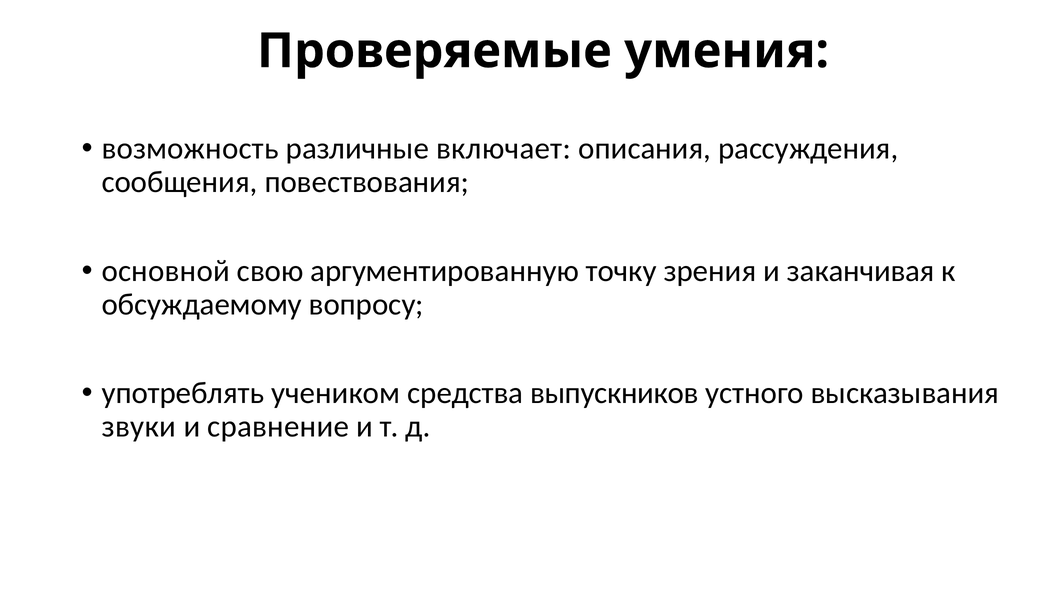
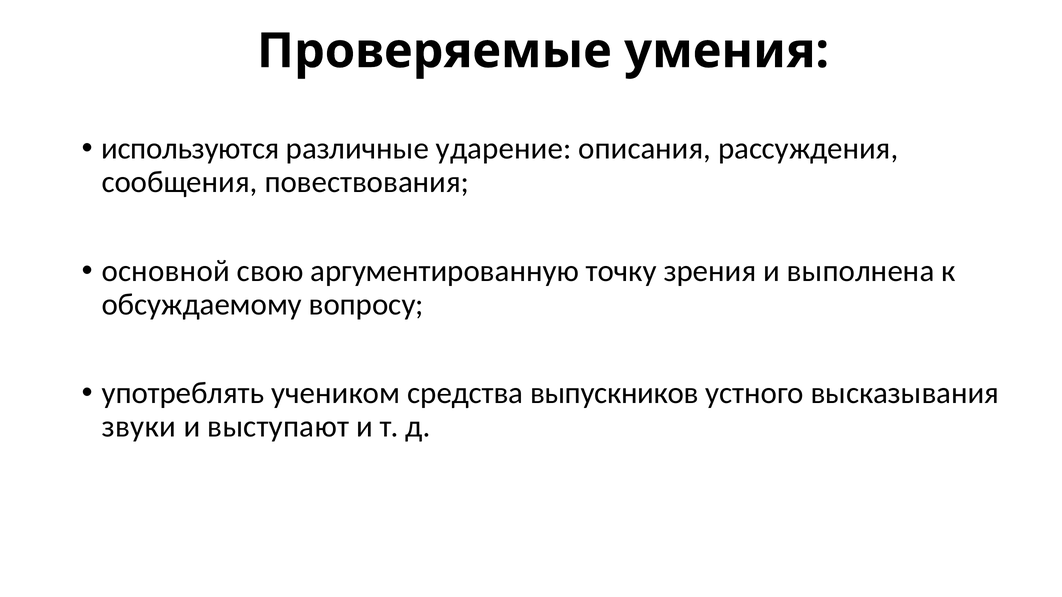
возможность: возможность -> используются (190, 149)
включает: включает -> ударение (504, 149)
заканчивая: заканчивая -> выполнена (861, 271)
сравнение: сравнение -> выступают (278, 427)
